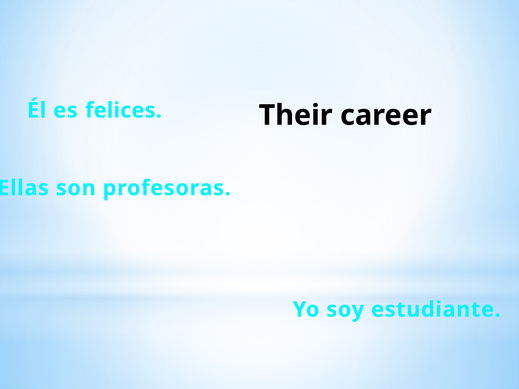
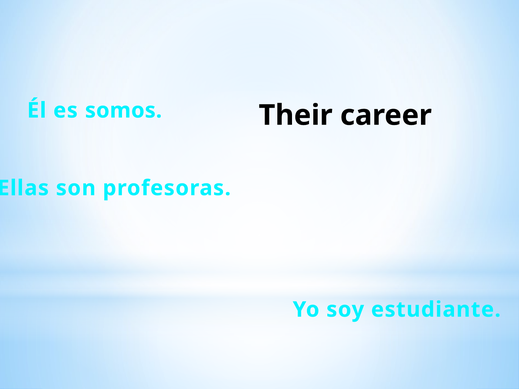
felices: felices -> somos (123, 111)
